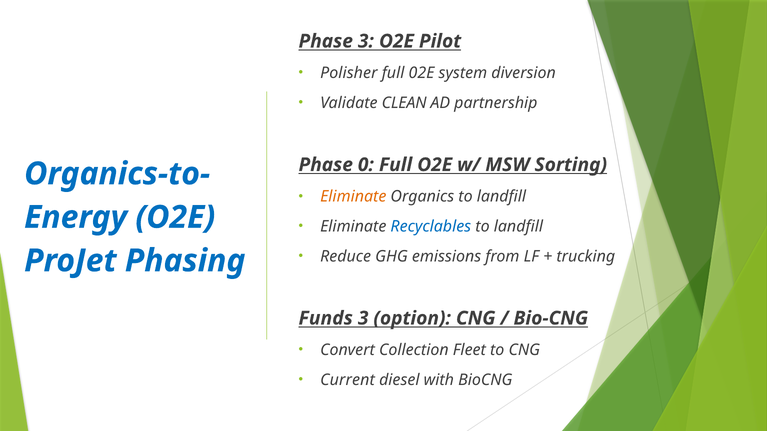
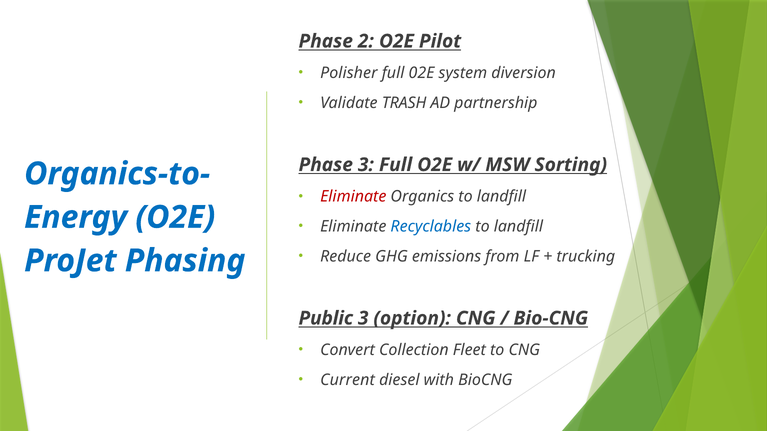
Phase 3: 3 -> 2 (366, 41)
CLEAN: CLEAN -> TRASH (404, 103)
Phase 0: 0 -> 3 (366, 165)
Eliminate colour: orange -> red (353, 197)
Funds: Funds -> Public (326, 319)
